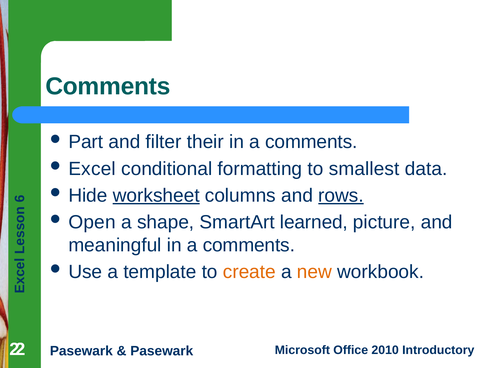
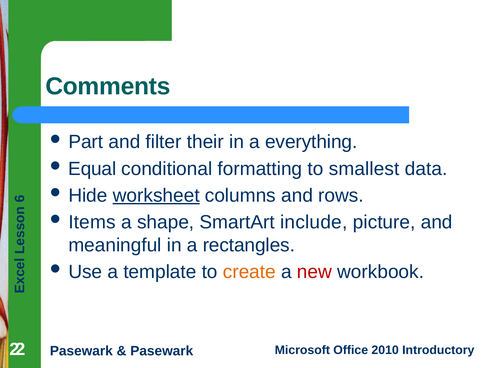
comments: comments -> everything (311, 142)
Excel: Excel -> Equal (92, 169)
rows underline: present -> none (341, 196)
Open: Open -> Items (92, 222)
learned: learned -> include (314, 222)
comments: comments -> rectangles (249, 245)
new colour: orange -> red (314, 272)
